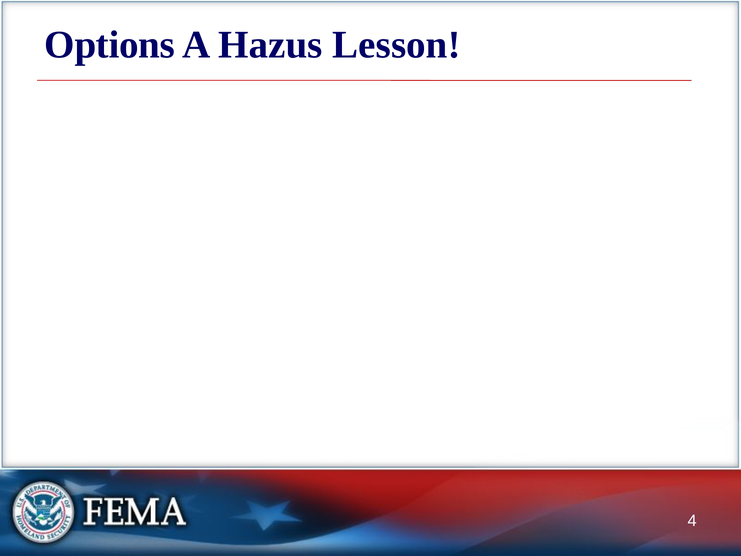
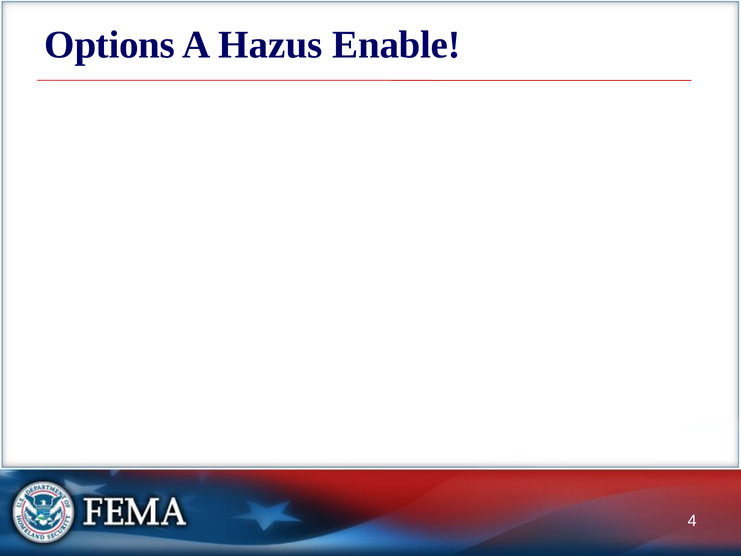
Lesson: Lesson -> Enable (397, 45)
